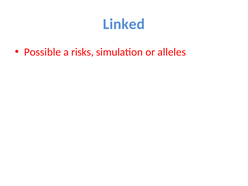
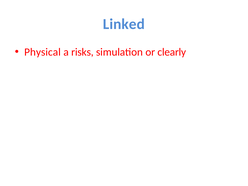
Possible: Possible -> Physical (43, 52)
alleles: alleles -> clearly (172, 52)
